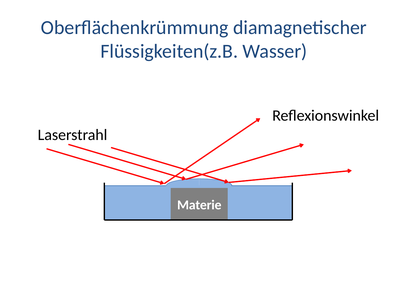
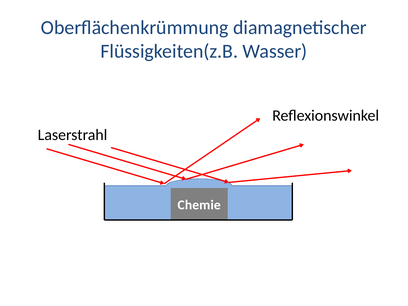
Materie: Materie -> Chemie (199, 205)
